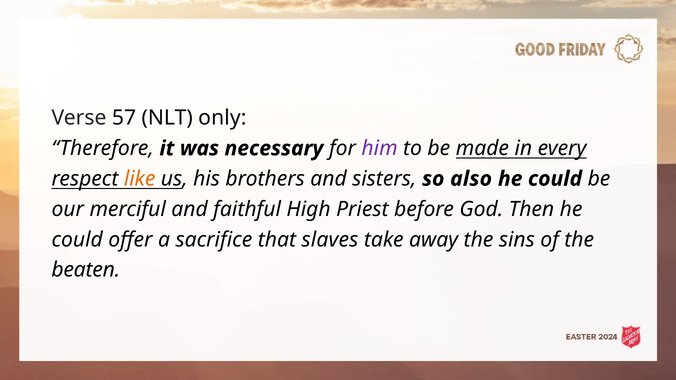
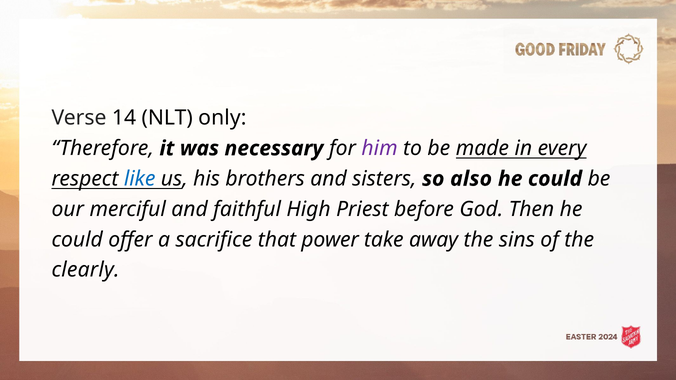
57: 57 -> 14 (124, 118)
like colour: orange -> blue (140, 179)
slaves: slaves -> power (330, 240)
beaten: beaten -> clearly (86, 270)
